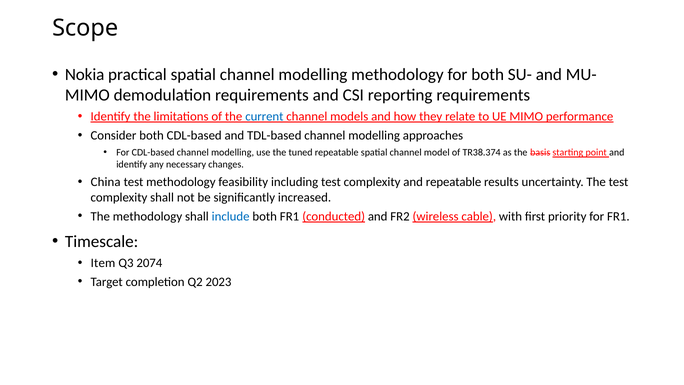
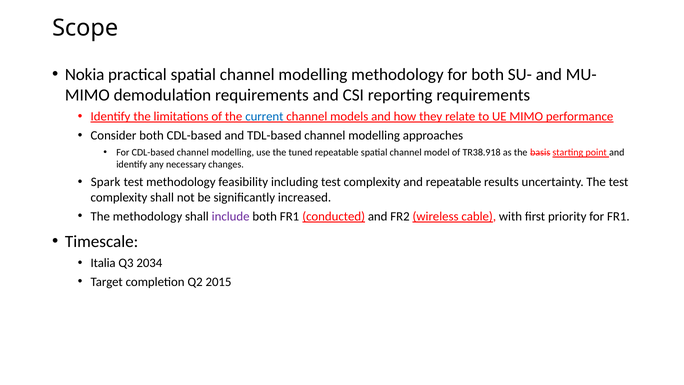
TR38.374: TR38.374 -> TR38.918 (482, 152)
China: China -> Spark (106, 182)
include colour: blue -> purple (231, 216)
Item: Item -> Italia (103, 263)
2074: 2074 -> 2034 (149, 263)
2023: 2023 -> 2015 (218, 282)
